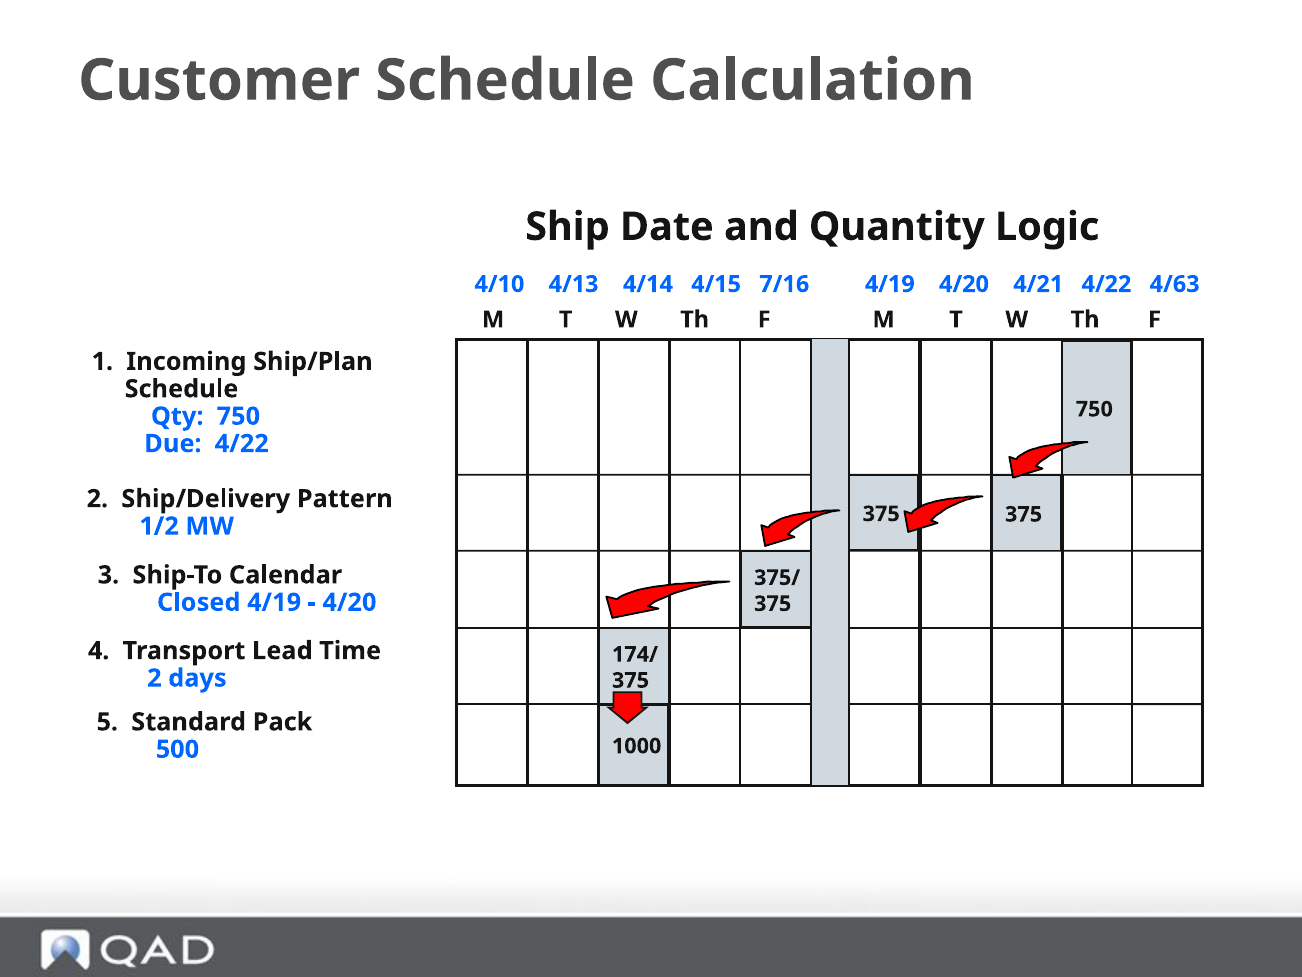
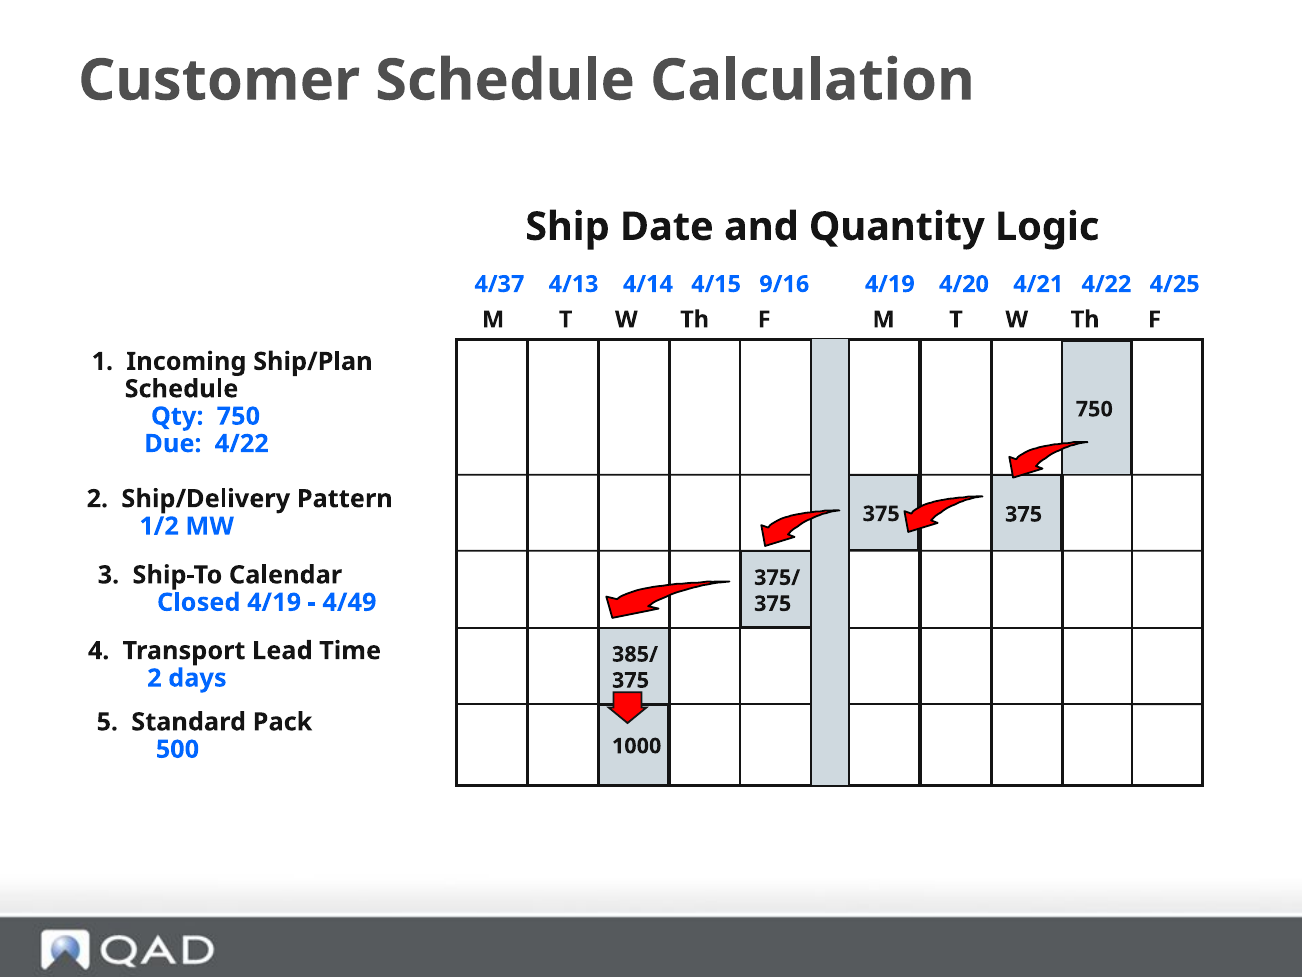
4/10: 4/10 -> 4/37 (499, 284)
7/16: 7/16 -> 9/16 (784, 284)
4/63: 4/63 -> 4/25 (1175, 284)
4/20: 4/20 -> 4/49 (349, 602)
174/: 174/ -> 385/ (635, 654)
